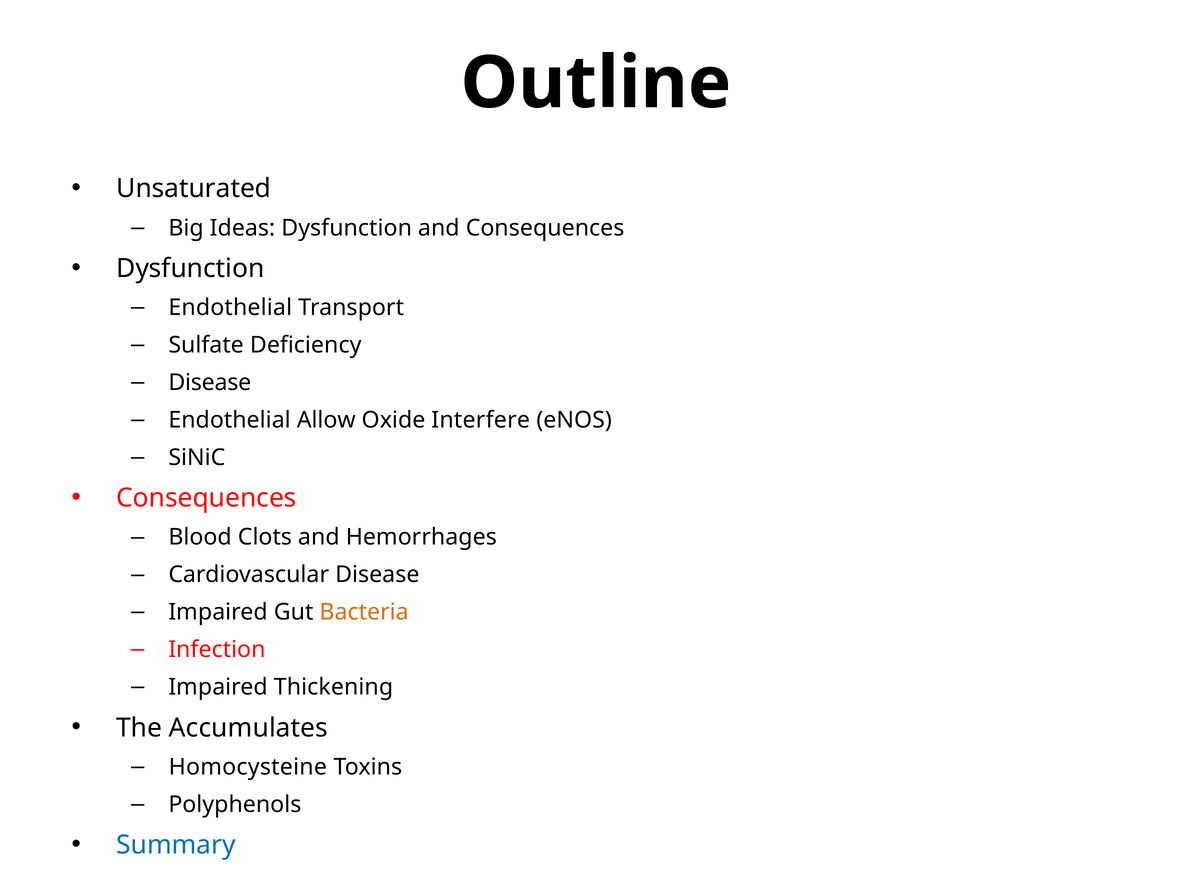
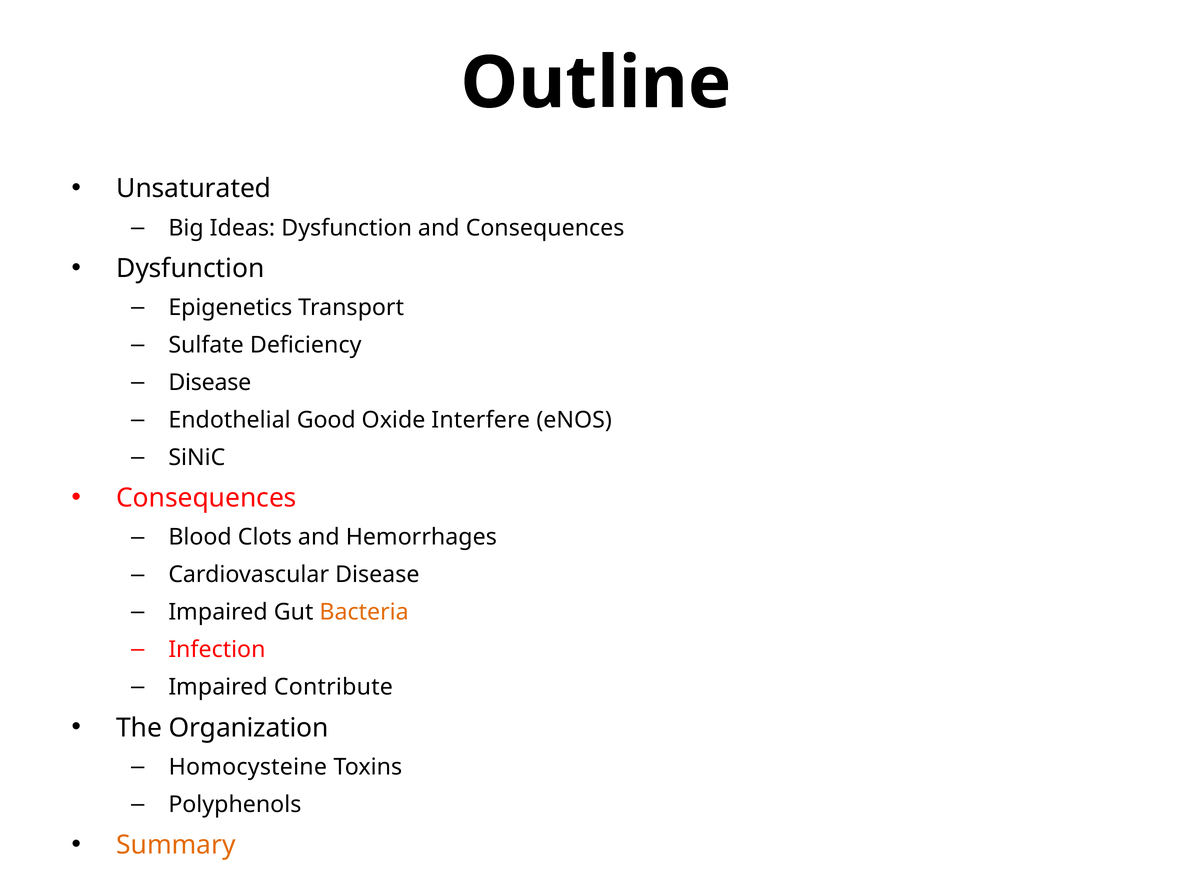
Endothelial: Endothelial -> Epigenetics (230, 308)
Allow: Allow -> Good (326, 420)
Thickening: Thickening -> Contribute (333, 687)
Accumulates: Accumulates -> Organization (249, 728)
Summary colour: blue -> orange (176, 845)
